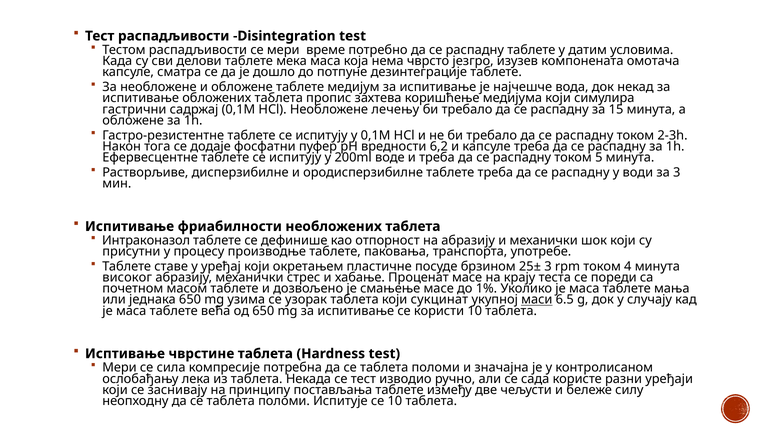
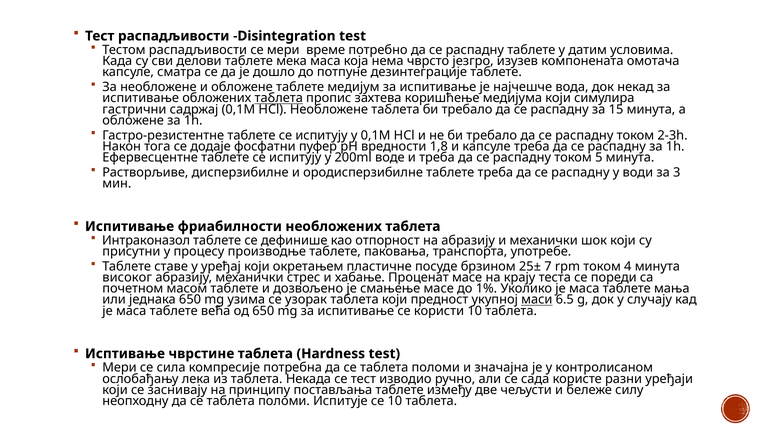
таблета underline: none -> present (279, 98)
Необложене лечењу: лечењу -> таблета (395, 109)
6,2: 6,2 -> 1,8 (439, 146)
25± 3: 3 -> 7 (548, 266)
сукцинат: сукцинат -> предност (440, 300)
